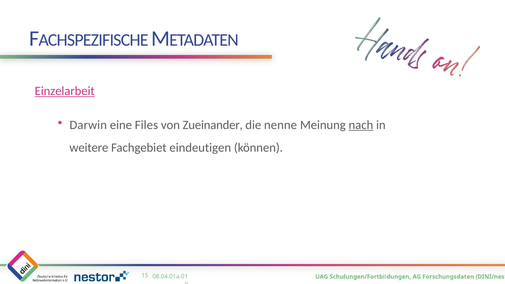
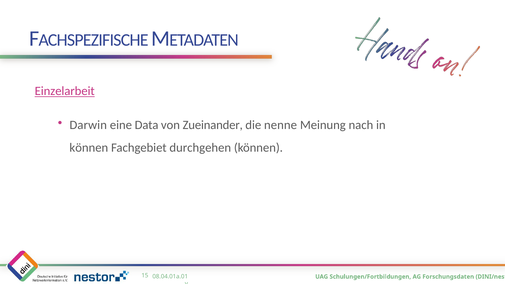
Files: Files -> Data (147, 125)
nach underline: present -> none (361, 125)
weitere: weitere -> können (89, 148)
eindeutigen: eindeutigen -> durchgehen (200, 148)
